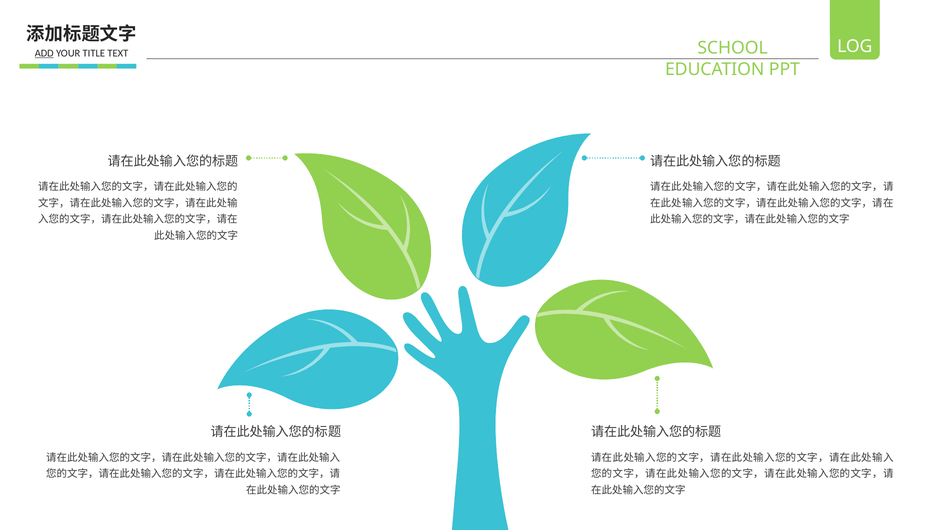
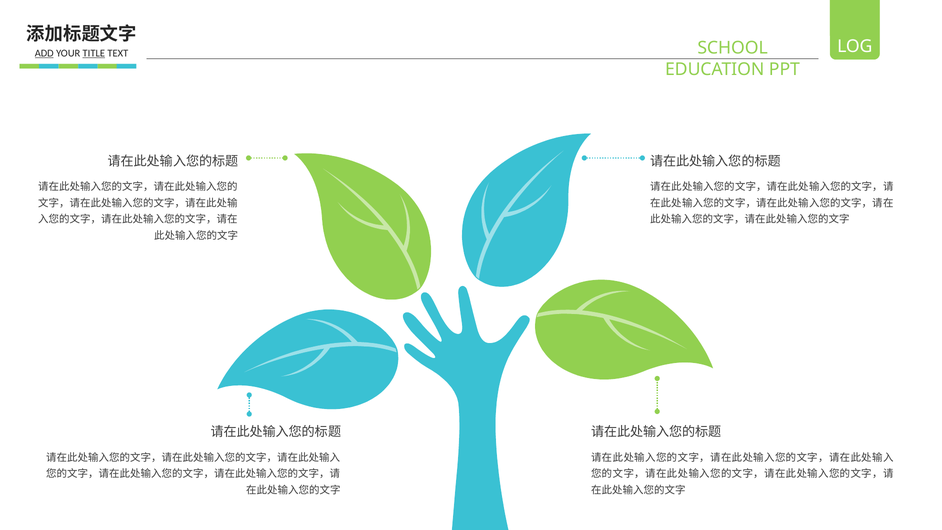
TITLE underline: none -> present (94, 53)
